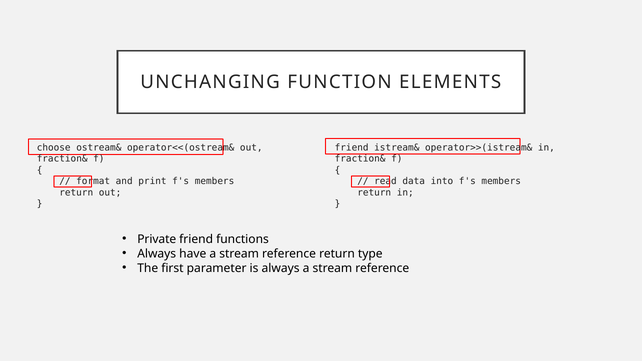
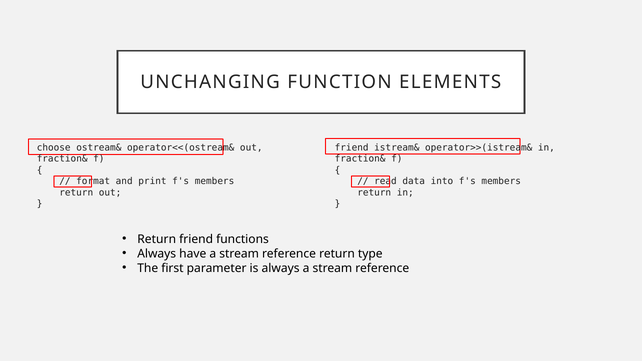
Private: Private -> Return (157, 239)
